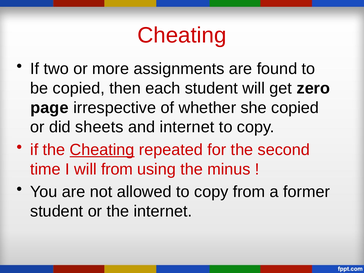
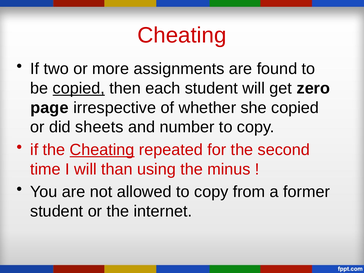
copied underline: none -> present (79, 88)
and internet: internet -> number (187, 127)
will from: from -> than (117, 169)
